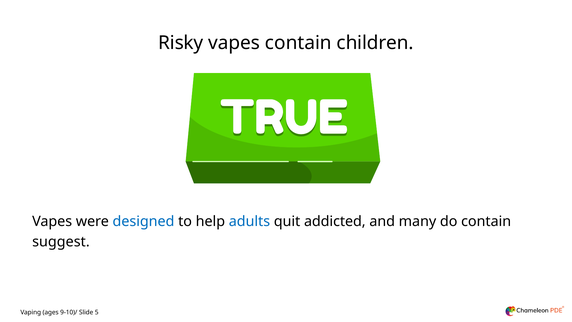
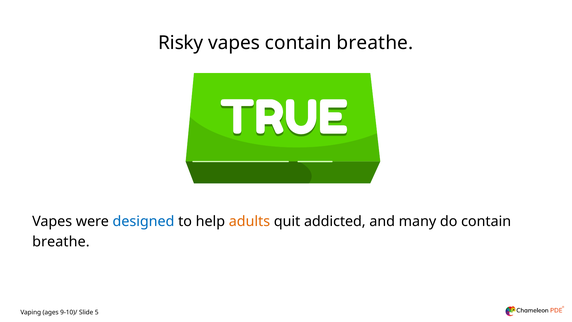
vapes contain children: children -> breathe (375, 43)
adults colour: blue -> orange (249, 221)
suggest: suggest -> breathe (61, 241)
